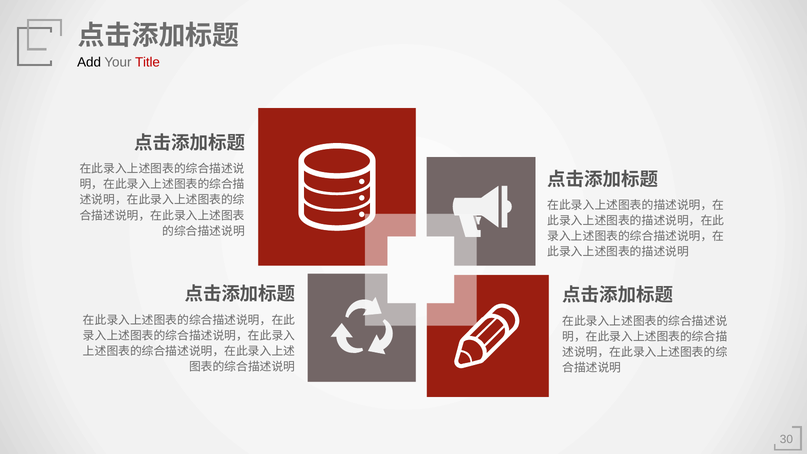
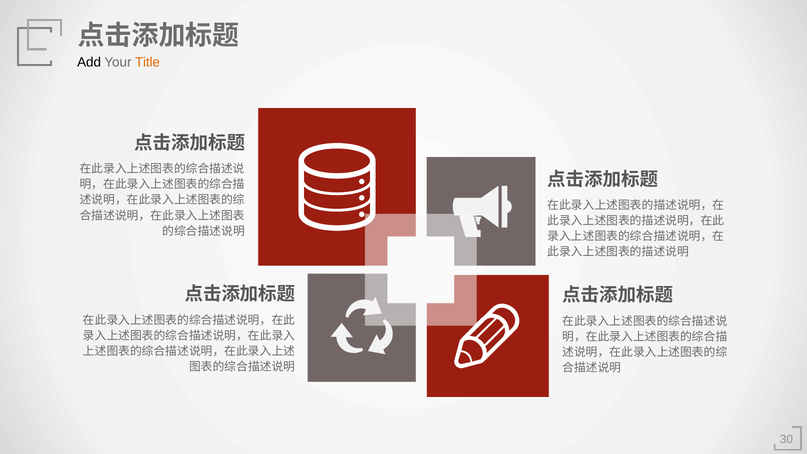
Title colour: red -> orange (147, 62)
